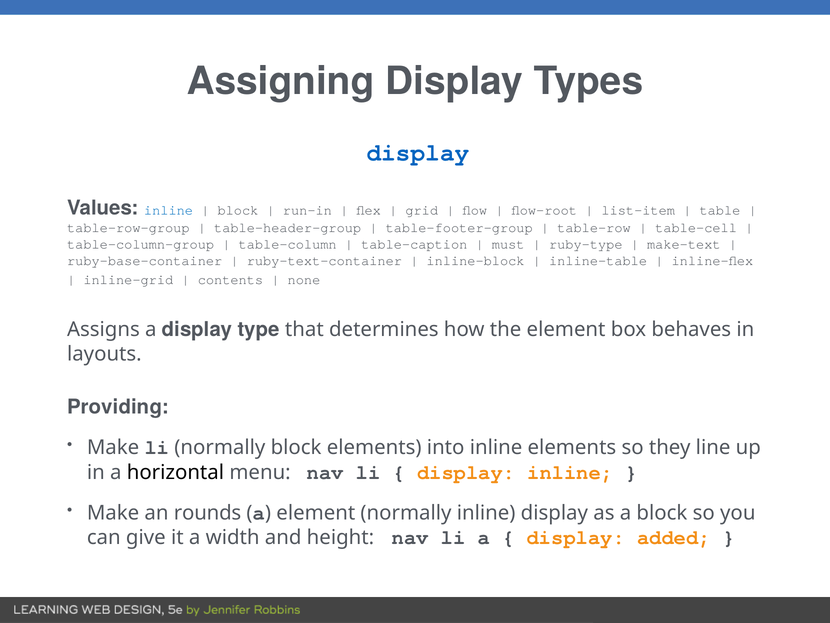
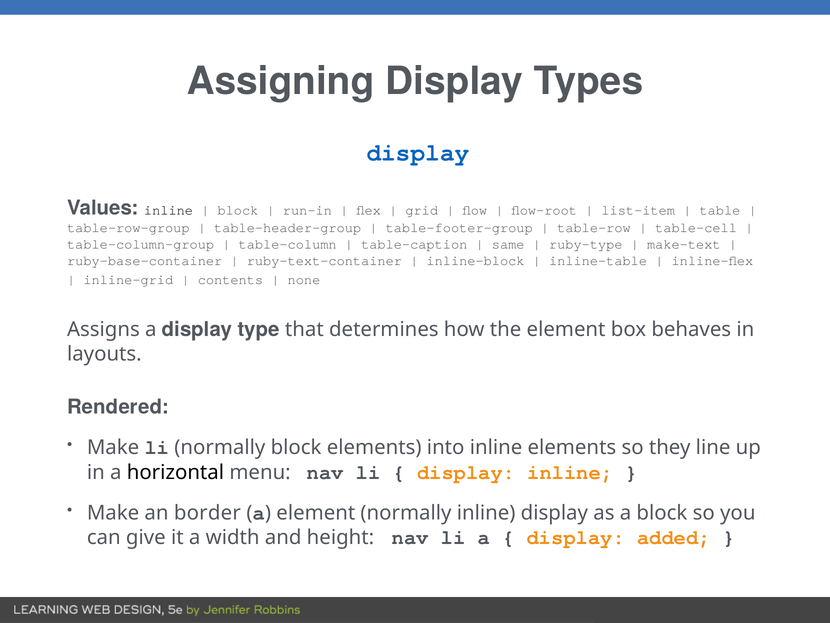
inline colour: blue -> black (169, 210)
must: must -> same (508, 244)
Providing: Providing -> Rendered (118, 407)
rounds: rounds -> border (207, 513)
